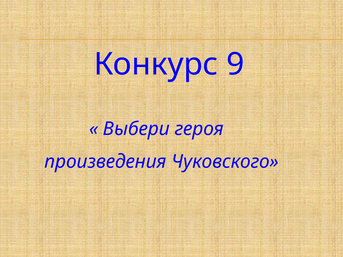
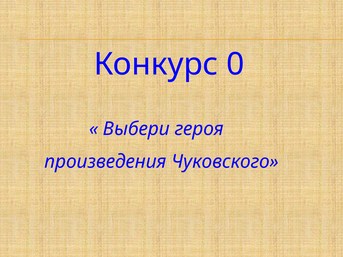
9: 9 -> 0 (235, 64)
